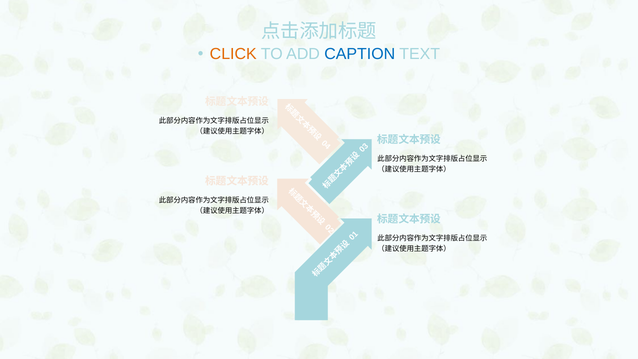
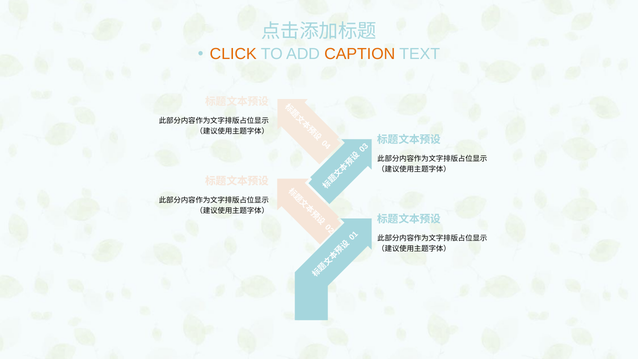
CAPTION colour: blue -> orange (360, 54)
